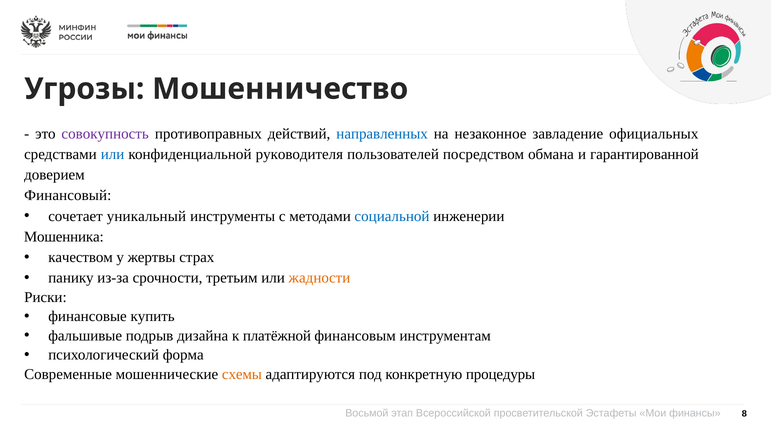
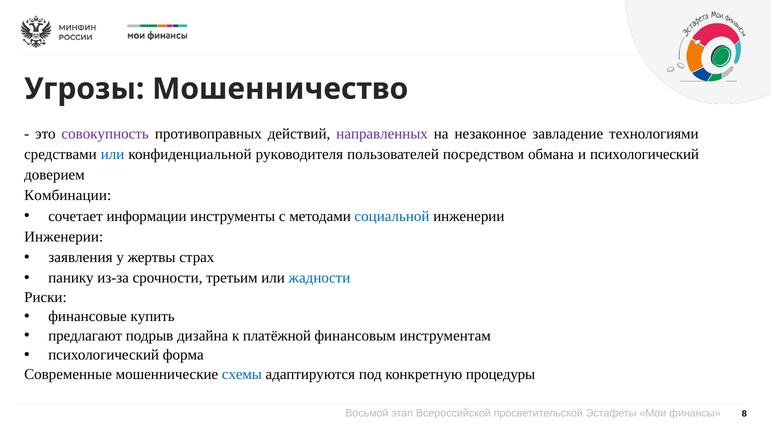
направленных colour: blue -> purple (382, 134)
официальных: официальных -> технологиями (654, 134)
и гарантированной: гарантированной -> психологический (644, 154)
Финансовый: Финансовый -> Комбинации (68, 196)
уникальный: уникальный -> информации (147, 216)
Мошенника: Мошенника -> Инженерии (64, 237)
качеством: качеством -> заявления (80, 258)
жадности colour: orange -> blue (319, 279)
фальшивые: фальшивые -> предлагают (85, 336)
схемы colour: orange -> blue (242, 375)
